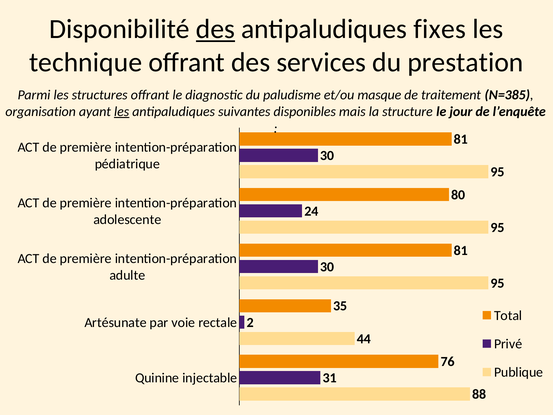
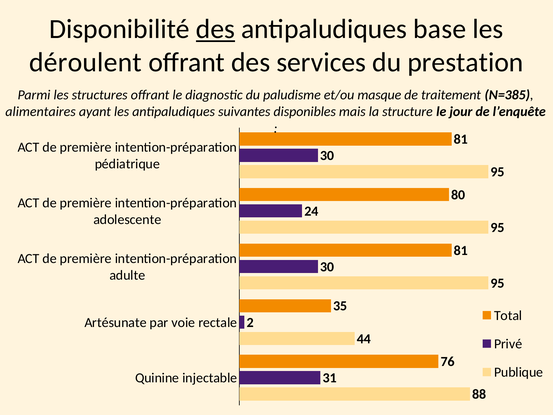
fixes: fixes -> base (440, 29)
technique: technique -> déroulent (85, 62)
organisation: organisation -> alimentaires (41, 112)
les underline: present -> none (122, 112)
